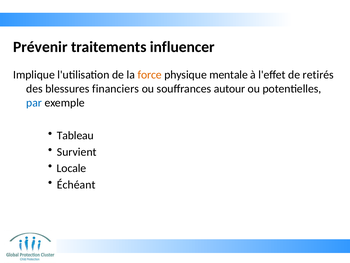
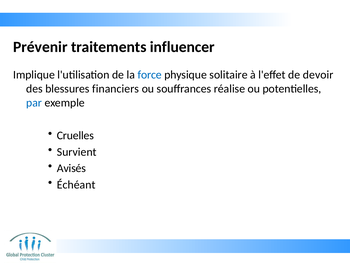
force colour: orange -> blue (150, 75)
mentale: mentale -> solitaire (229, 75)
retirés: retirés -> devoir (318, 75)
autour: autour -> réalise (229, 89)
Tableau: Tableau -> Cruelles (75, 135)
Locale: Locale -> Avisés (71, 168)
